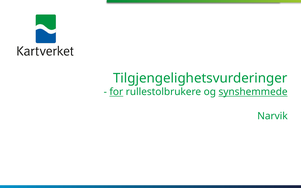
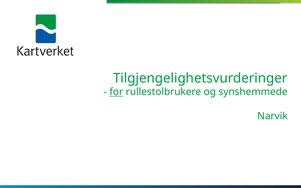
synshemmede underline: present -> none (253, 92)
